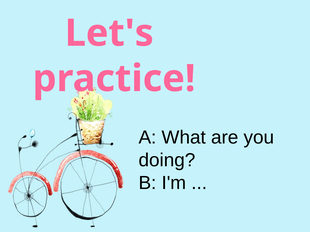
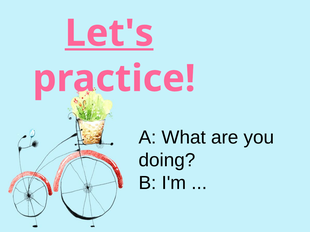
Let's underline: none -> present (109, 33)
